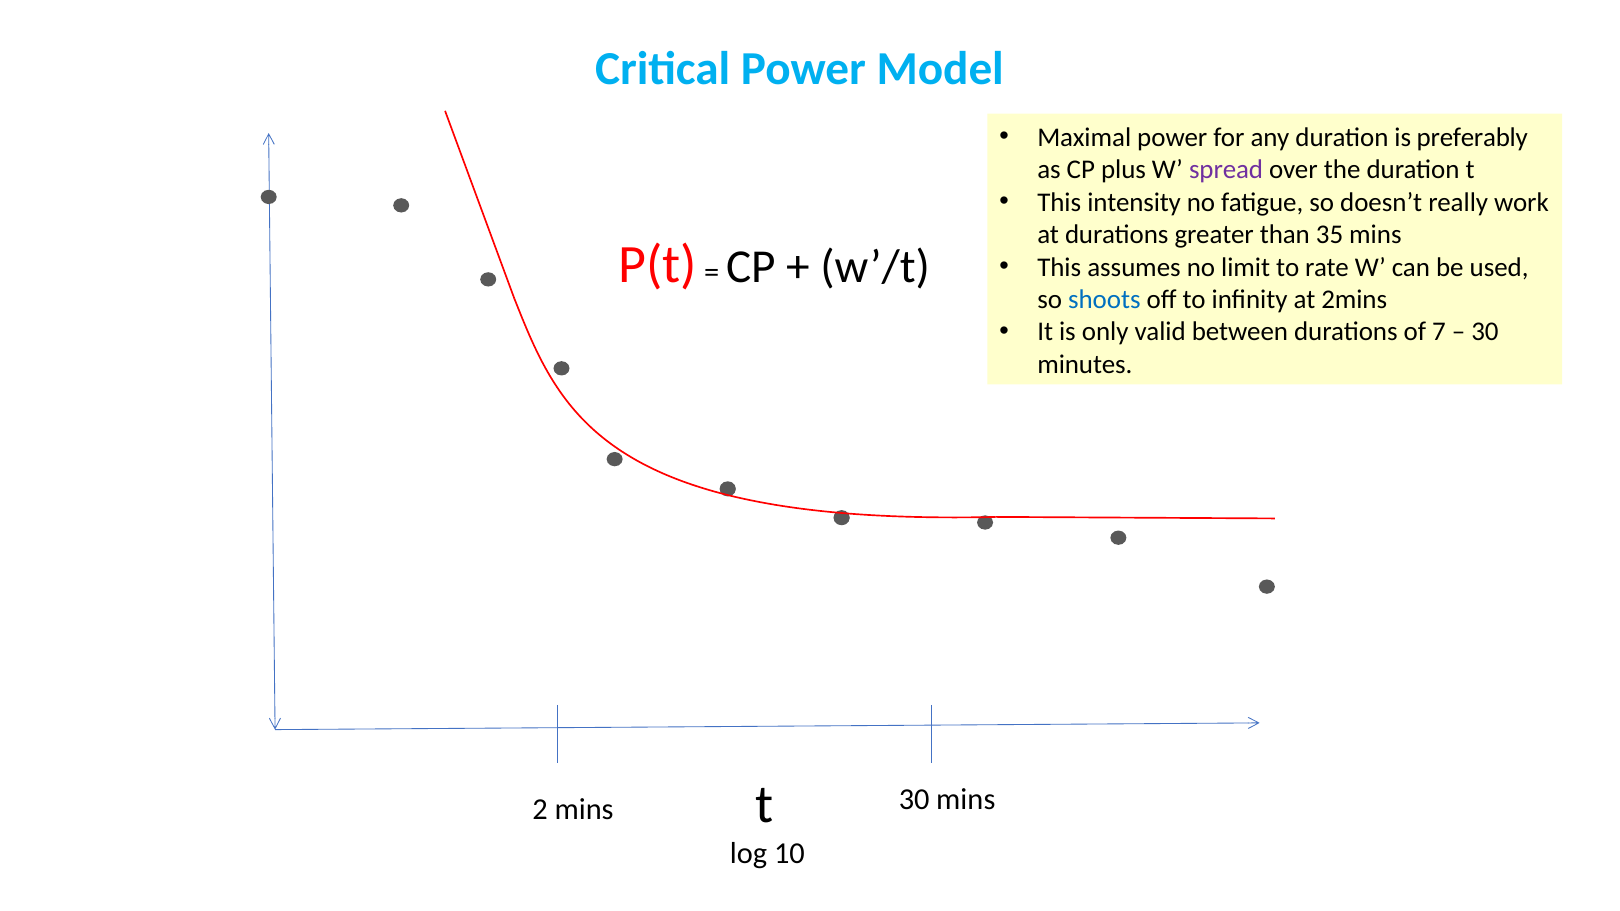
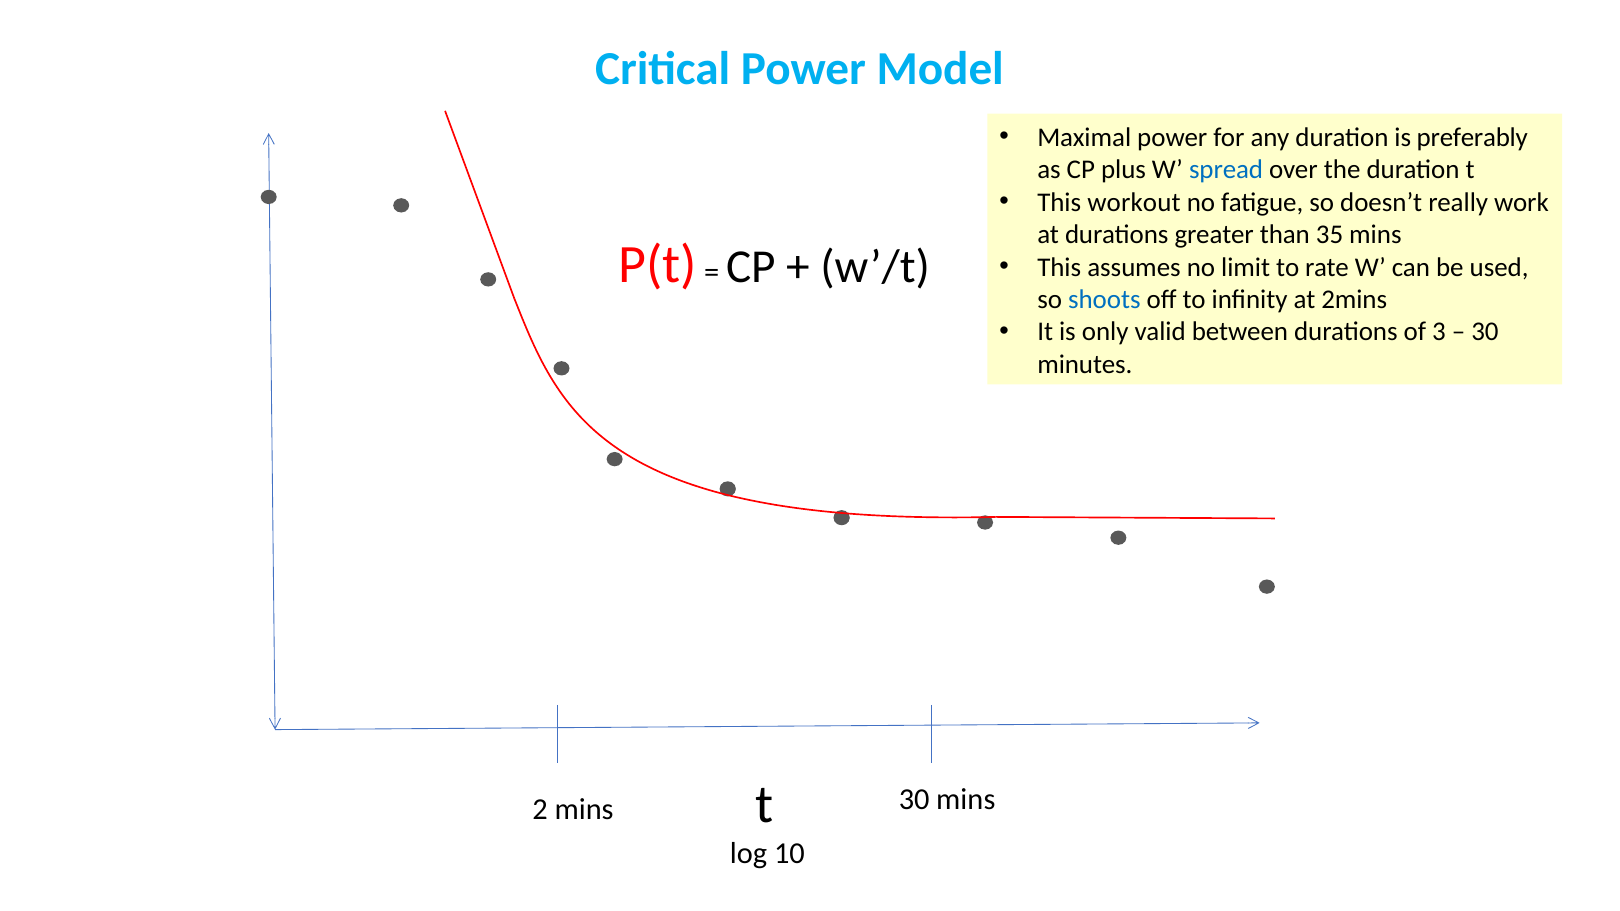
spread colour: purple -> blue (1226, 170)
intensity: intensity -> workout (1134, 202)
7: 7 -> 3 (1439, 332)
